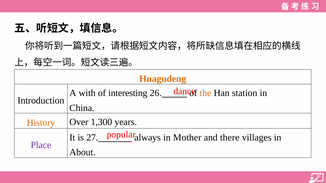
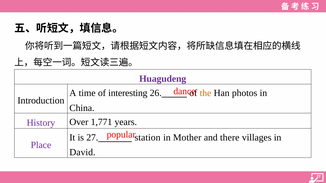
Huagudeng colour: orange -> purple (163, 79)
with: with -> time (87, 93)
station: station -> photos (245, 93)
History colour: orange -> purple (41, 123)
1,300: 1,300 -> 1,771 (101, 122)
always: always -> station (148, 138)
About: About -> David (82, 153)
